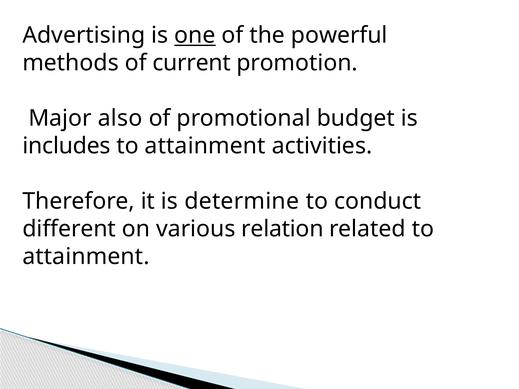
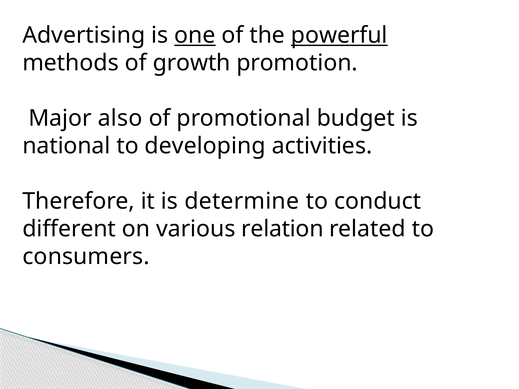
powerful underline: none -> present (339, 35)
current: current -> growth (192, 63)
includes: includes -> national (66, 146)
attainment: attainment -> developing (205, 146)
attainment: attainment -> consumers (86, 257)
